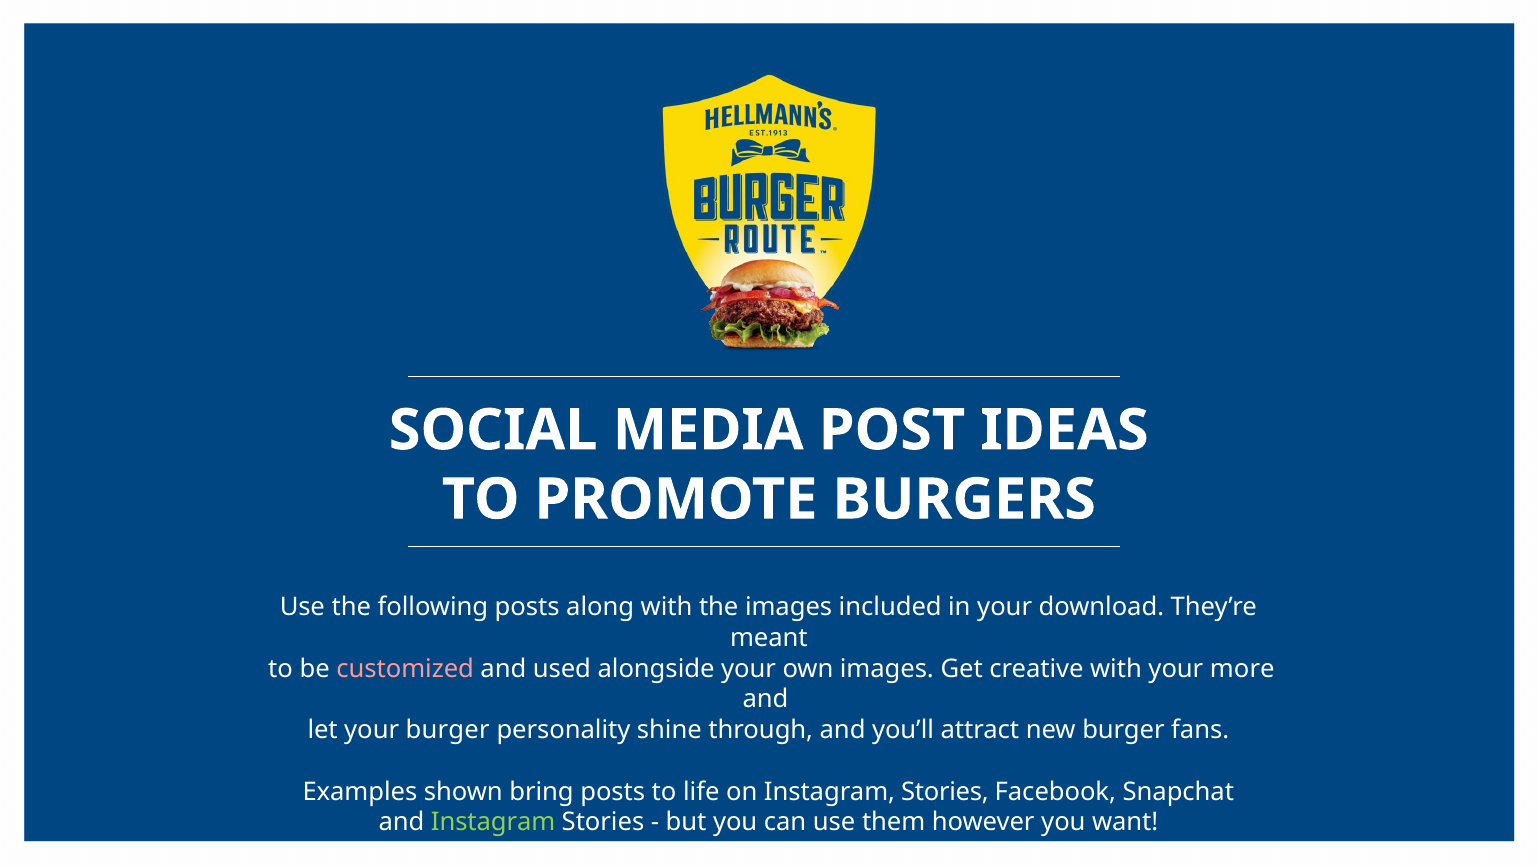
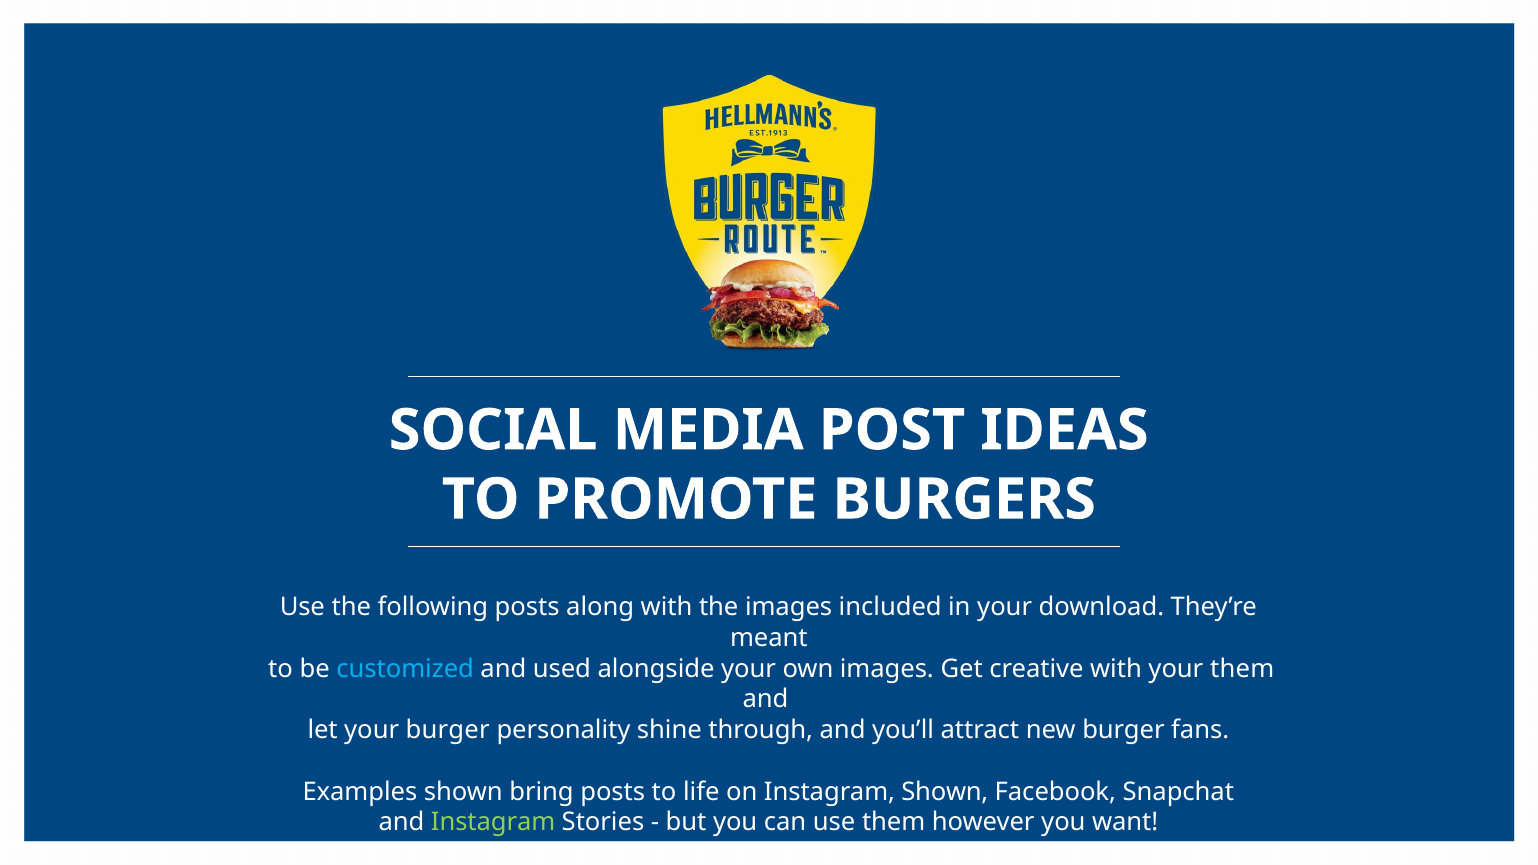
customized colour: pink -> light blue (405, 669)
your more: more -> them (1242, 669)
on Instagram Stories: Stories -> Shown (945, 792)
